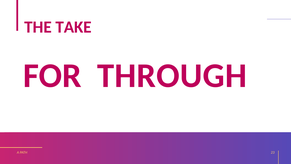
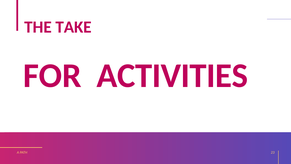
THROUGH: THROUGH -> ACTIVITIES (172, 76)
